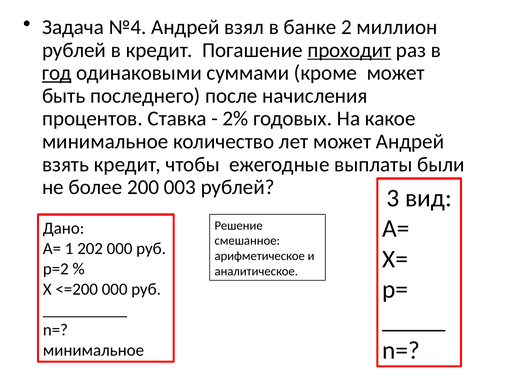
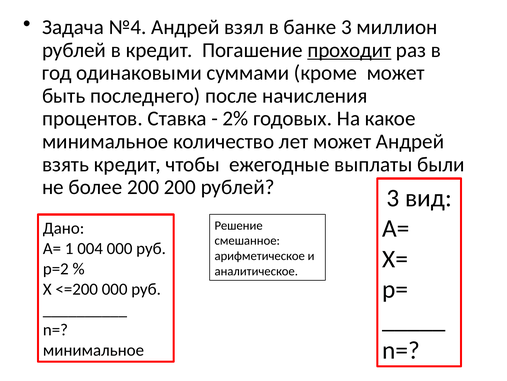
банке 2: 2 -> 3 (346, 27)
год underline: present -> none (57, 73)
200 003: 003 -> 200 (180, 187)
202: 202 -> 004 (90, 248)
